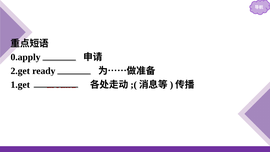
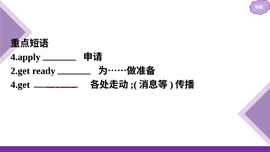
0.apply: 0.apply -> 4.apply (26, 57)
1.get: 1.get -> 4.get (20, 85)
